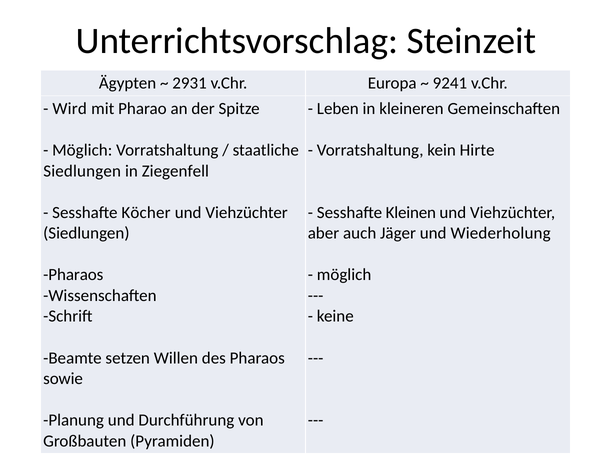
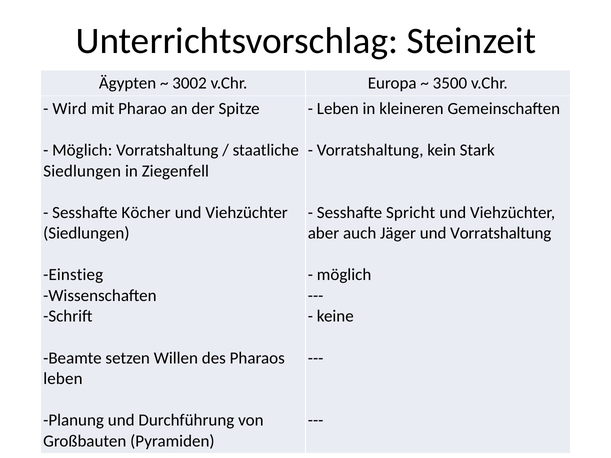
2931: 2931 -> 3002 (190, 83)
9241: 9241 -> 3500 (450, 83)
Hirte: Hirte -> Stark (477, 150)
Kleinen: Kleinen -> Spricht (411, 213)
und Wiederholung: Wiederholung -> Vorratshaltung (501, 233)
Pharaos: Pharaos -> Einstieg (73, 275)
sowie: sowie -> leben (63, 379)
